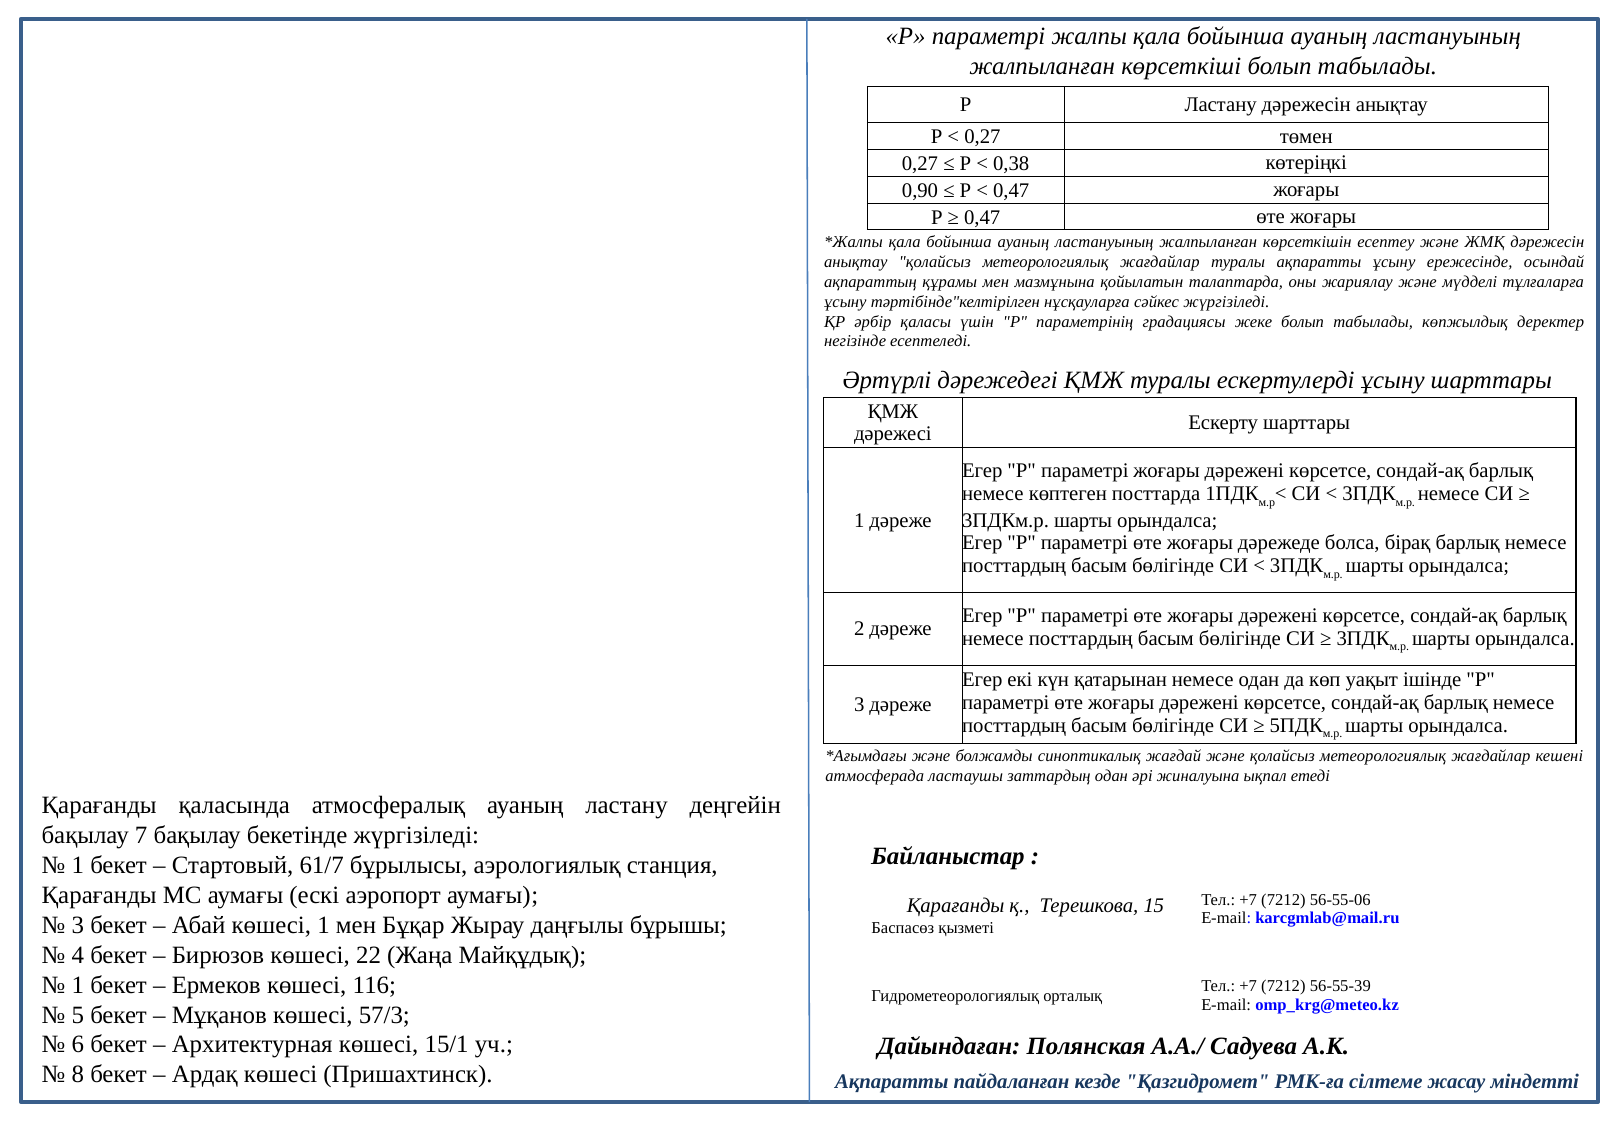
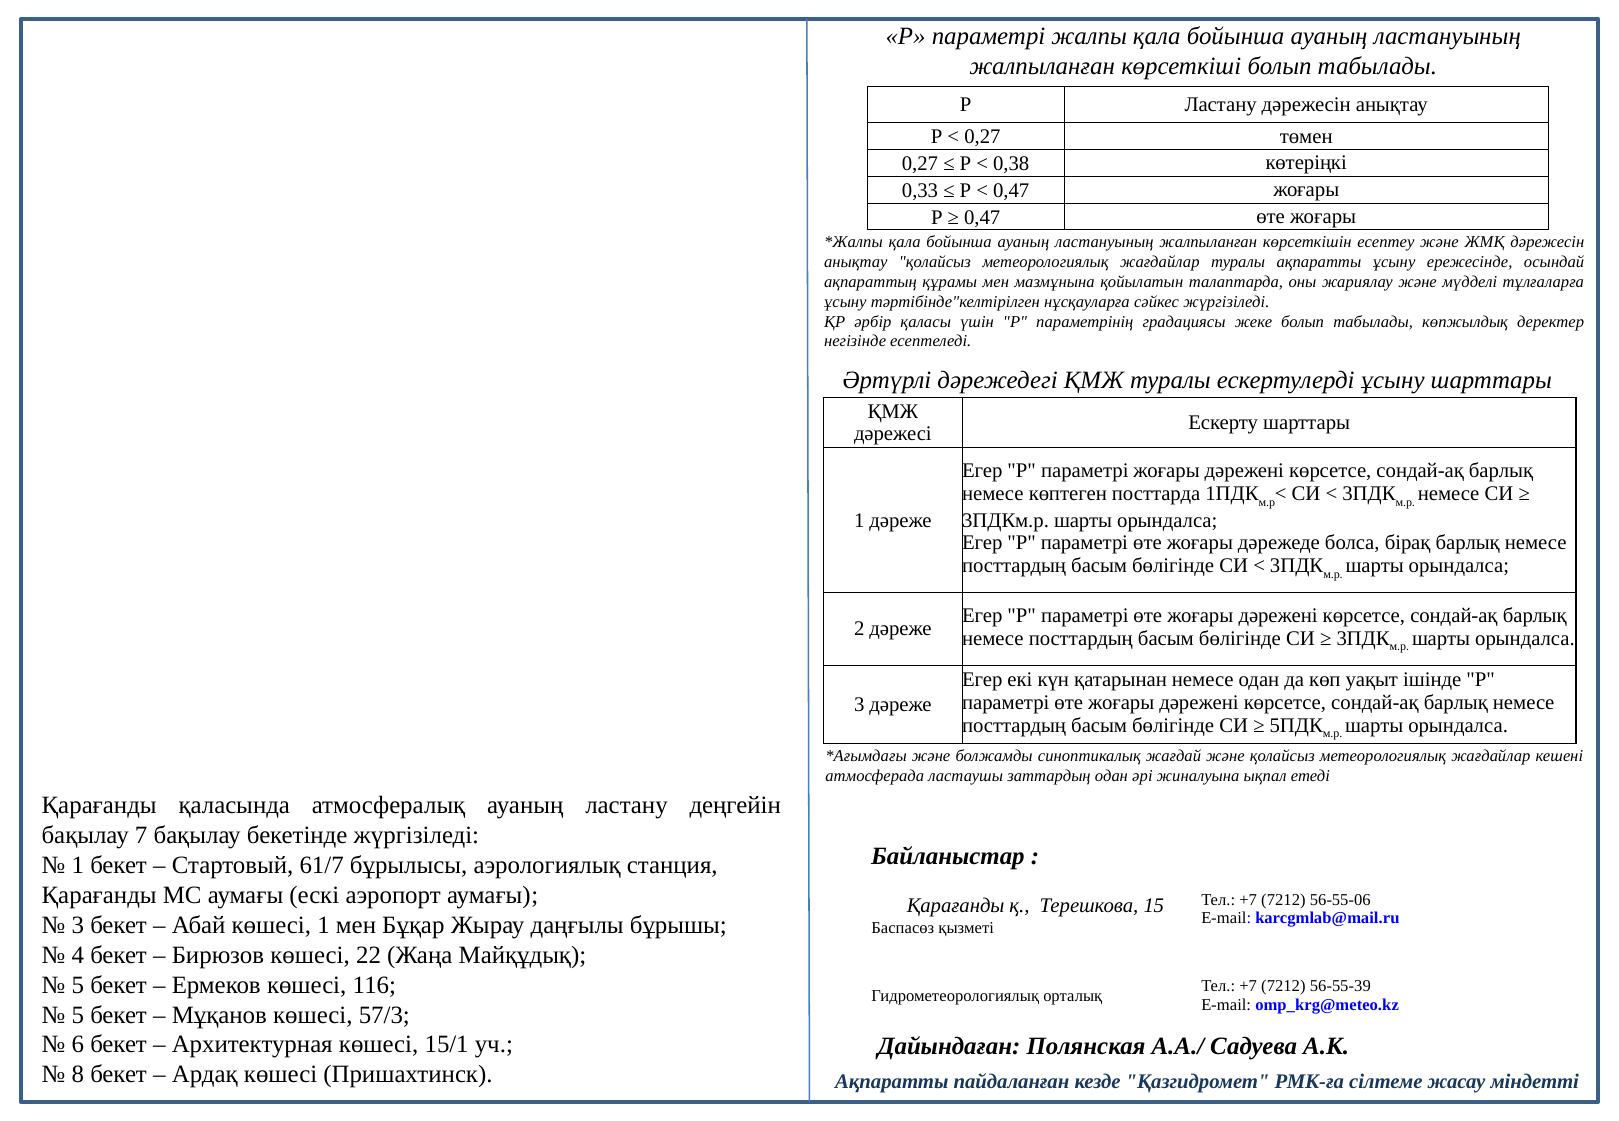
0,90: 0,90 -> 0,33 (920, 191)
1: 1 -> 5 (78, 985)
